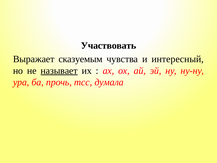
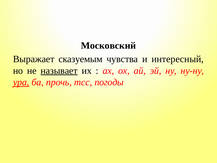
Участвовать: Участвовать -> Московский (108, 46)
ура underline: none -> present (21, 82)
думала: думала -> погоды (109, 82)
